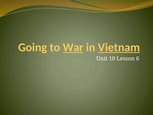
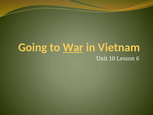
Vietnam underline: present -> none (119, 47)
